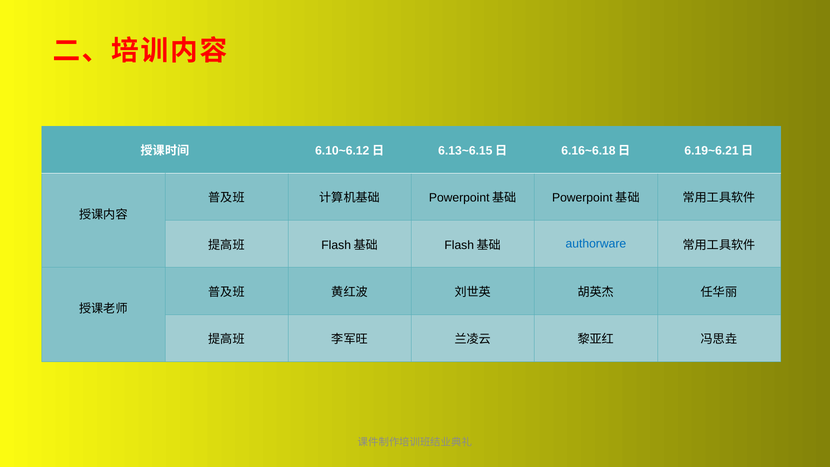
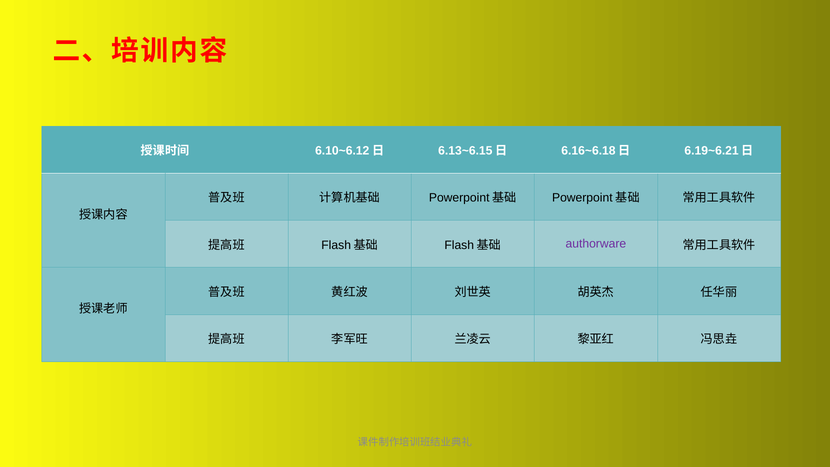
authorware colour: blue -> purple (596, 244)
